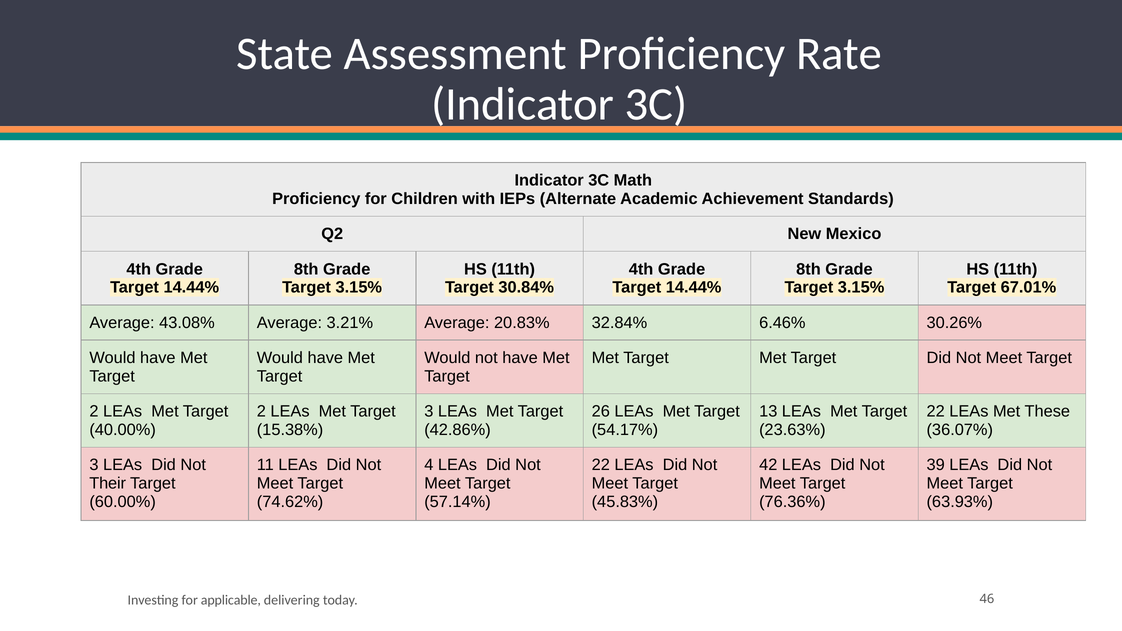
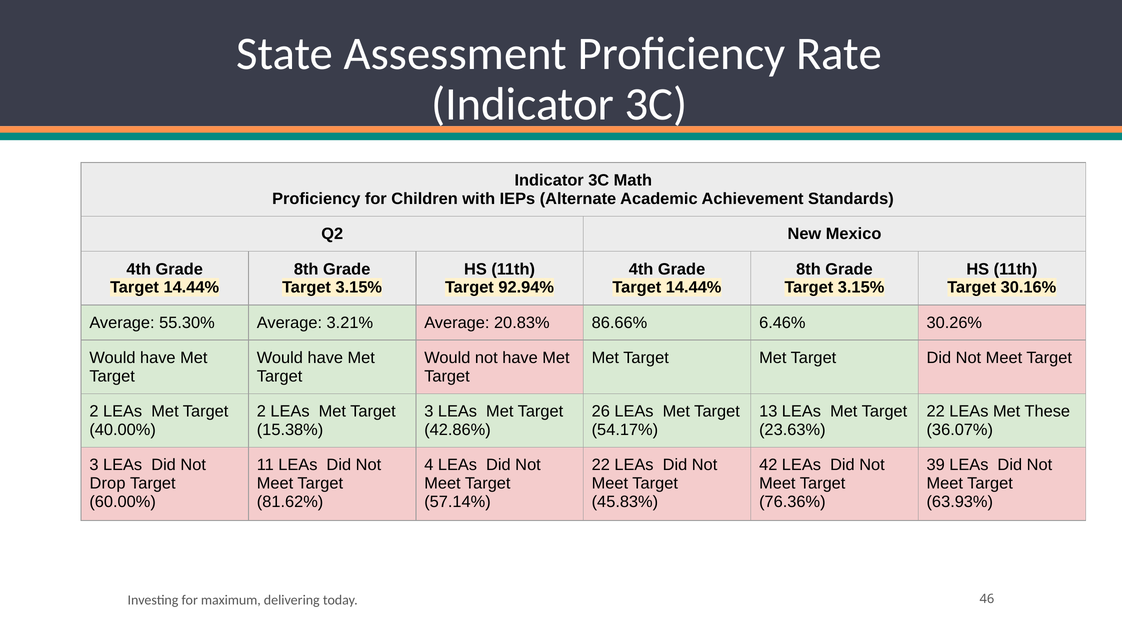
30.84%: 30.84% -> 92.94% (526, 288)
67.01%: 67.01% -> 30.16% (1029, 288)
43.08%: 43.08% -> 55.30% (187, 323)
32.84%: 32.84% -> 86.66% (619, 323)
Their: Their -> Drop (108, 484)
74.62%: 74.62% -> 81.62% (290, 502)
applicable: applicable -> maximum (231, 600)
